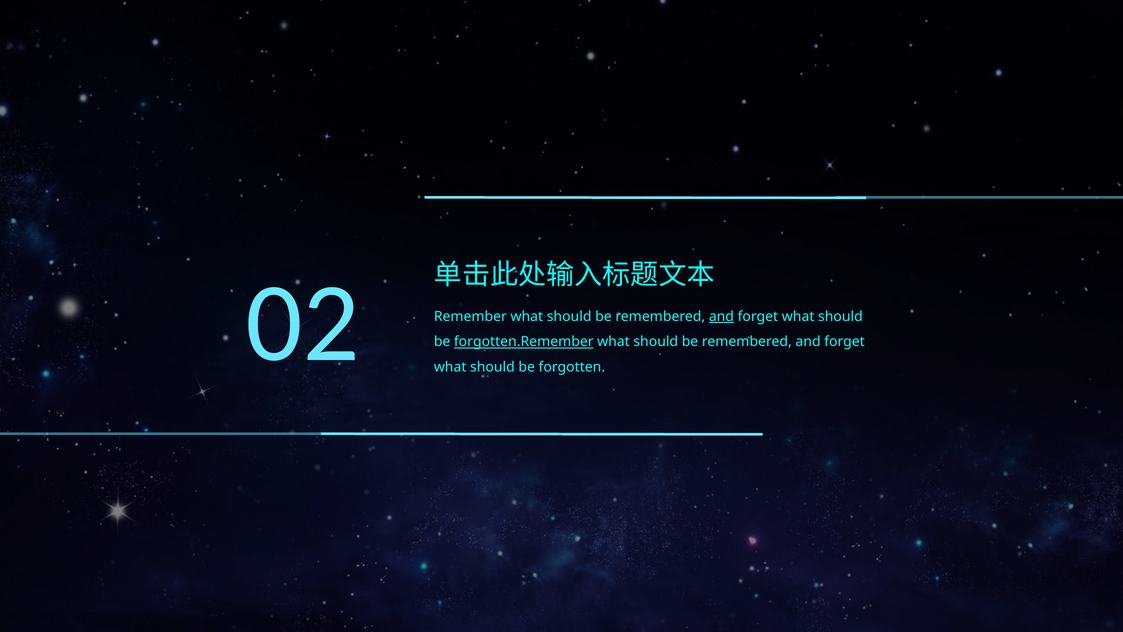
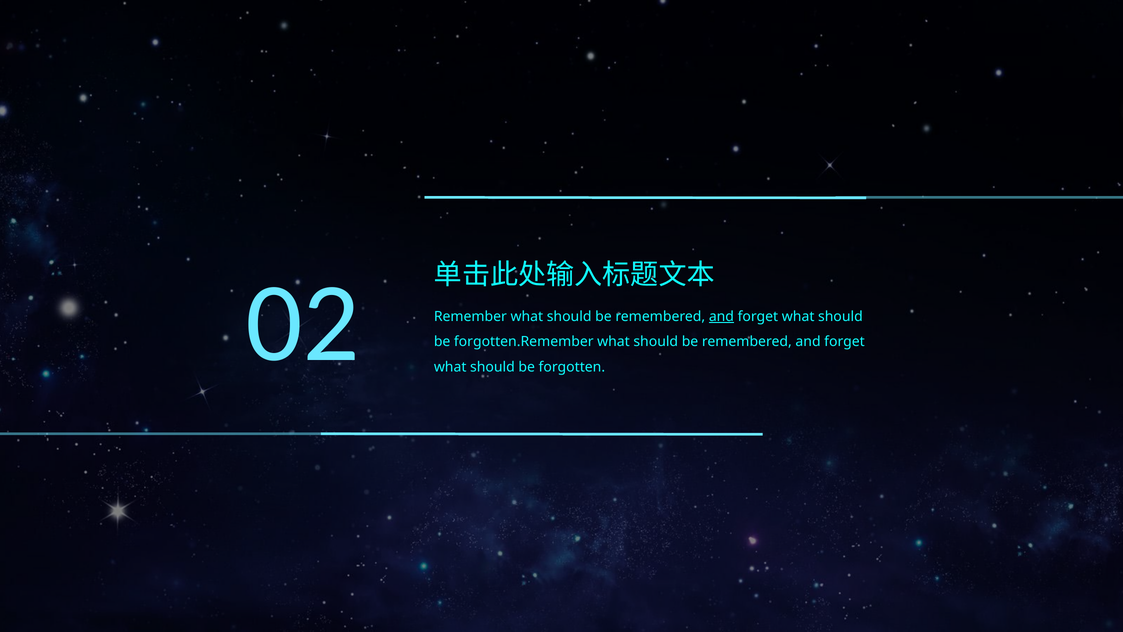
forgotten.Remember underline: present -> none (524, 342)
